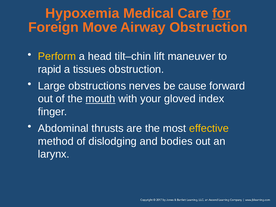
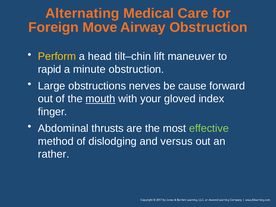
Hypoxemia: Hypoxemia -> Alternating (82, 13)
for underline: present -> none (221, 13)
tissues: tissues -> minute (89, 69)
effective colour: yellow -> light green (209, 128)
bodies: bodies -> versus (177, 141)
larynx: larynx -> rather (54, 154)
